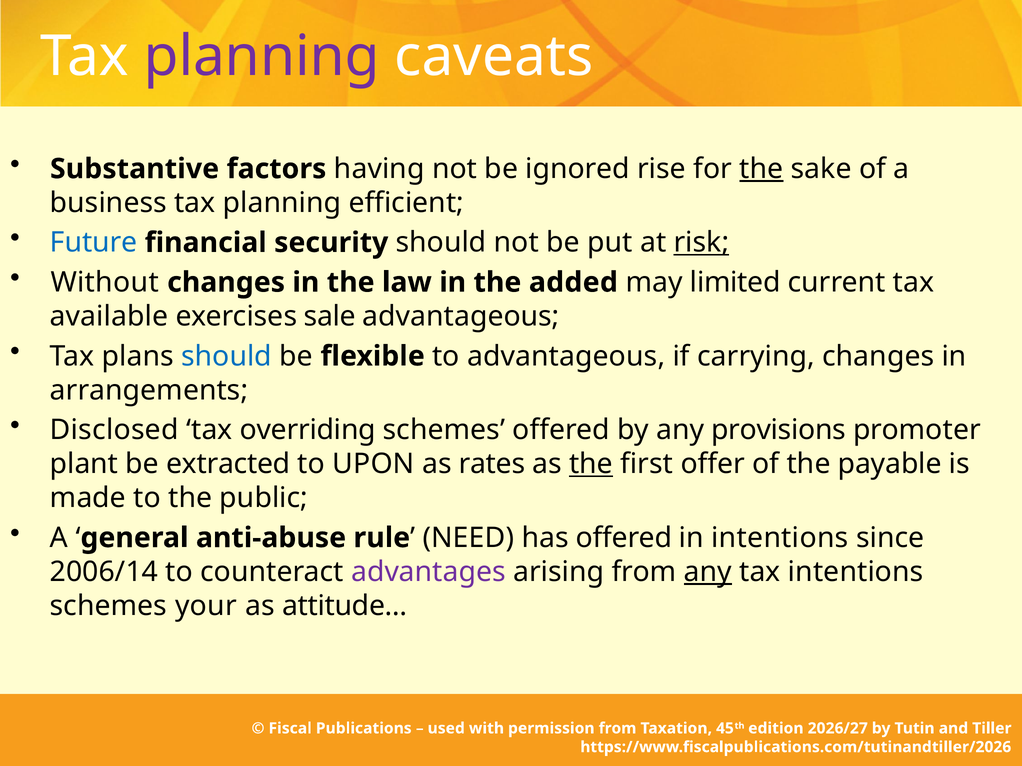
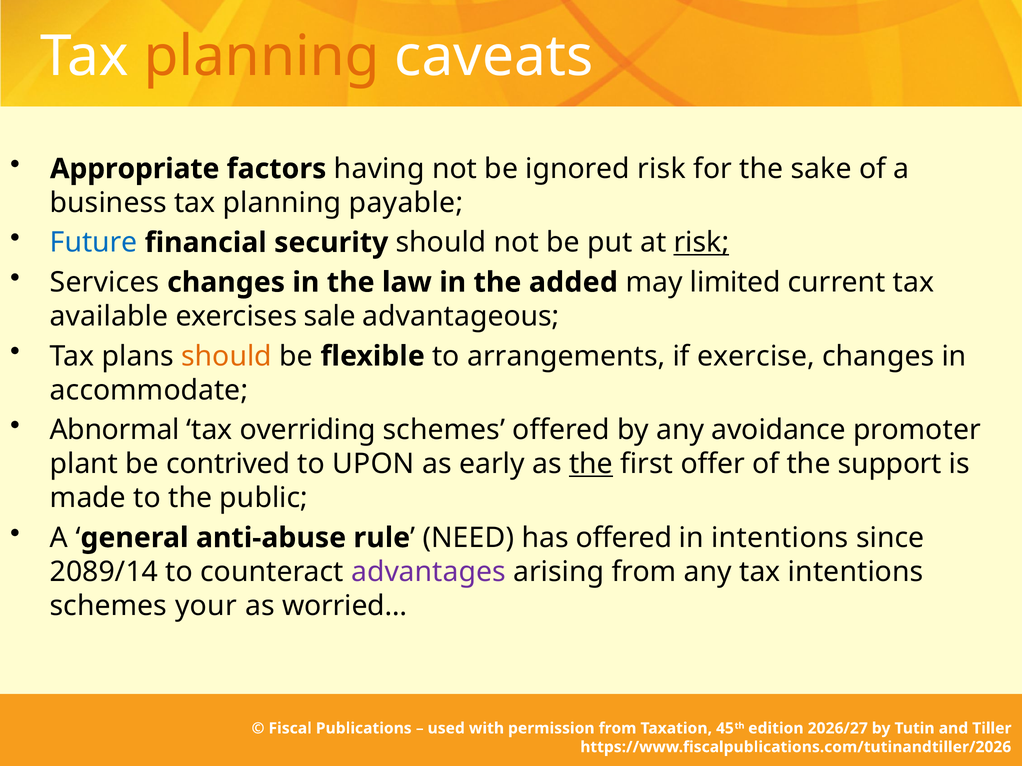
planning colour: purple -> orange (262, 57)
Substantive: Substantive -> Appropriate (135, 169)
ignored rise: rise -> risk (661, 169)
the underline: present -> none (761, 169)
efficient: efficient -> payable (406, 203)
Without: Without -> Services (105, 283)
should colour: blue -> orange (227, 356)
to advantageous: advantageous -> arrangements (566, 356)
carrying: carrying -> exercise (756, 356)
arrangements: arrangements -> accommodate (149, 390)
Disclosed: Disclosed -> Abnormal (115, 430)
provisions: provisions -> avoidance (779, 430)
extracted: extracted -> contrived (228, 464)
rates: rates -> early (492, 464)
payable: payable -> support (890, 464)
2006/14: 2006/14 -> 2089/14 (104, 572)
any underline: present -> none (708, 572)
attitude…: attitude… -> worried… (345, 606)
